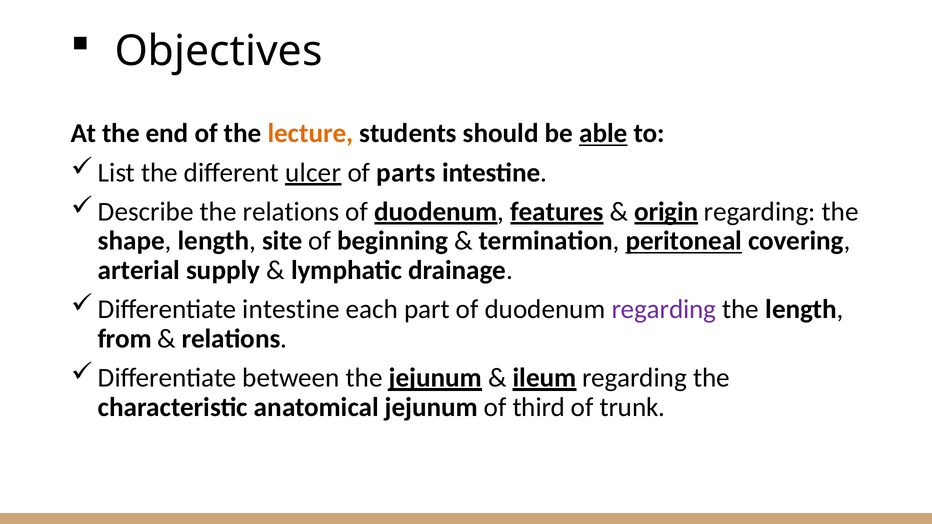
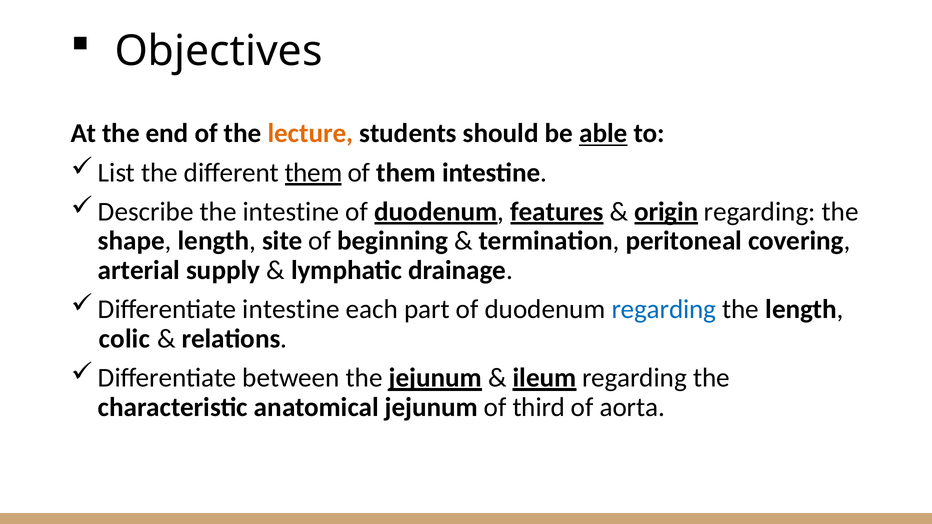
different ulcer: ulcer -> them (313, 173)
of parts: parts -> them (406, 173)
the relations: relations -> intestine (291, 212)
peritoneal underline: present -> none (684, 241)
regarding colour: purple -> blue (664, 310)
from: from -> colic (124, 339)
trunk: trunk -> aorta (632, 407)
